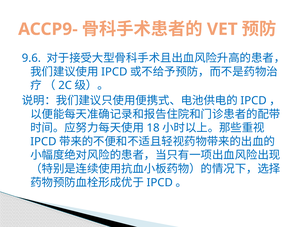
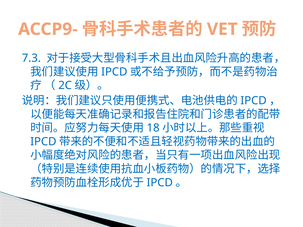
9.6: 9.6 -> 7.3 (31, 58)
